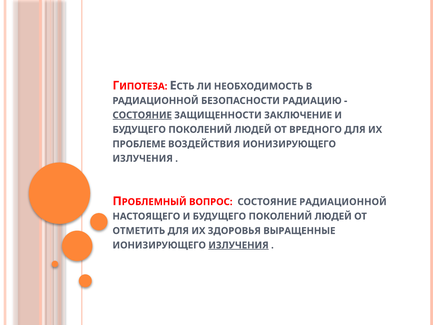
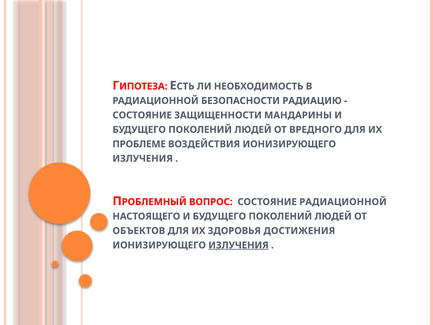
СОСТОЯНИЕ underline: present -> none (142, 115)
ЗАКЛЮЧЕНИЕ: ЗАКЛЮЧЕНИЕ -> МАНДАРИНЫ (298, 115)
ОТМЕТИТЬ: ОТМЕТИТЬ -> ОБЪЕКТОВ (139, 231)
ВЫРАЩЕННЫЕ: ВЫРАЩЕННЫЕ -> ДОСТИЖЕНИЯ (299, 231)
